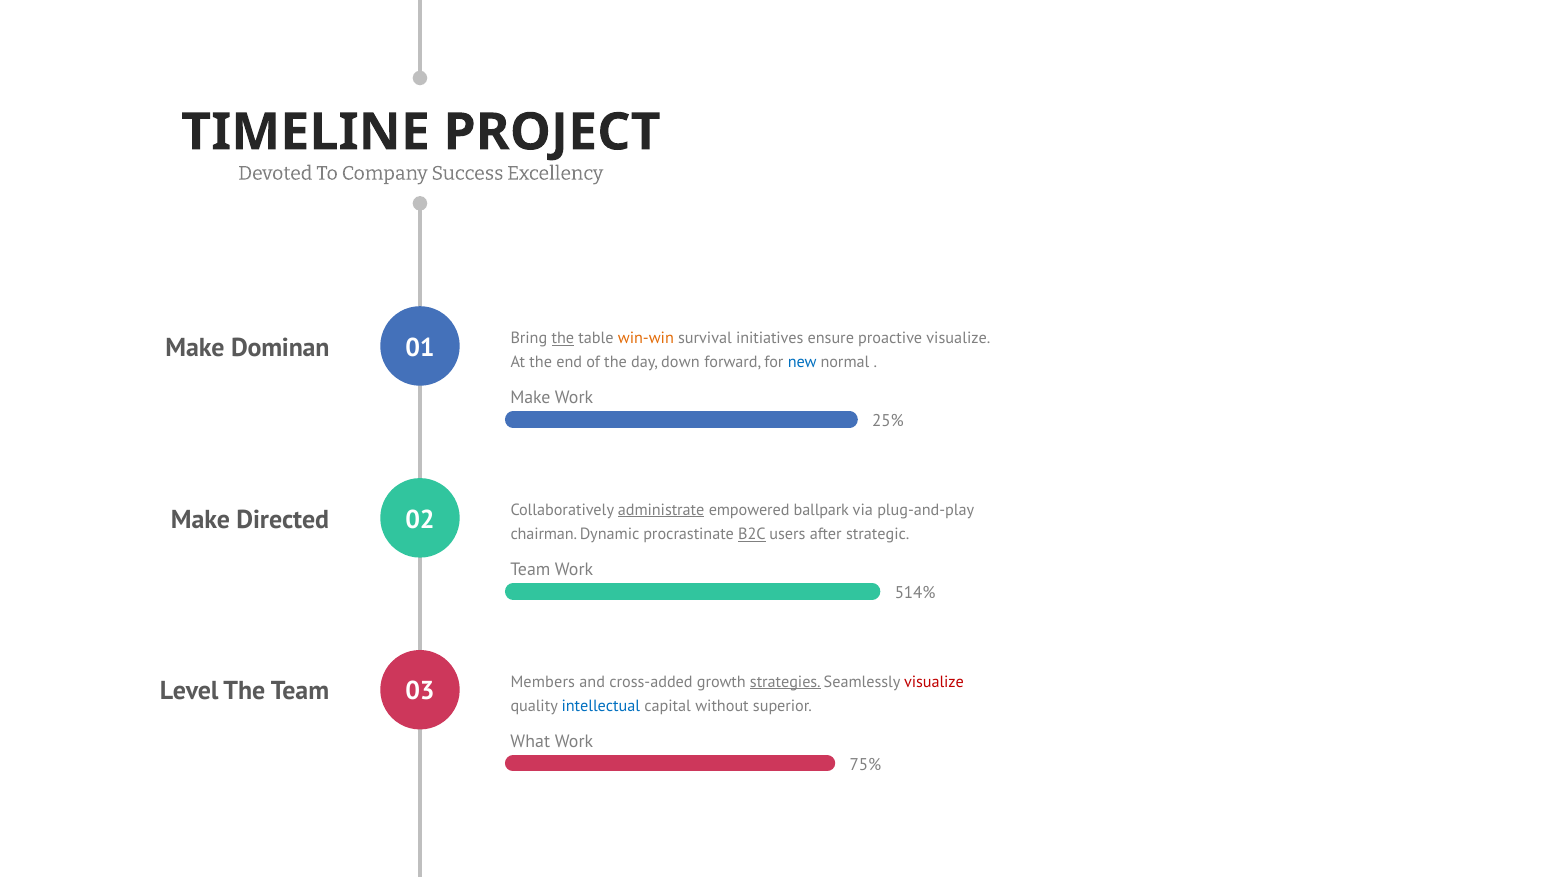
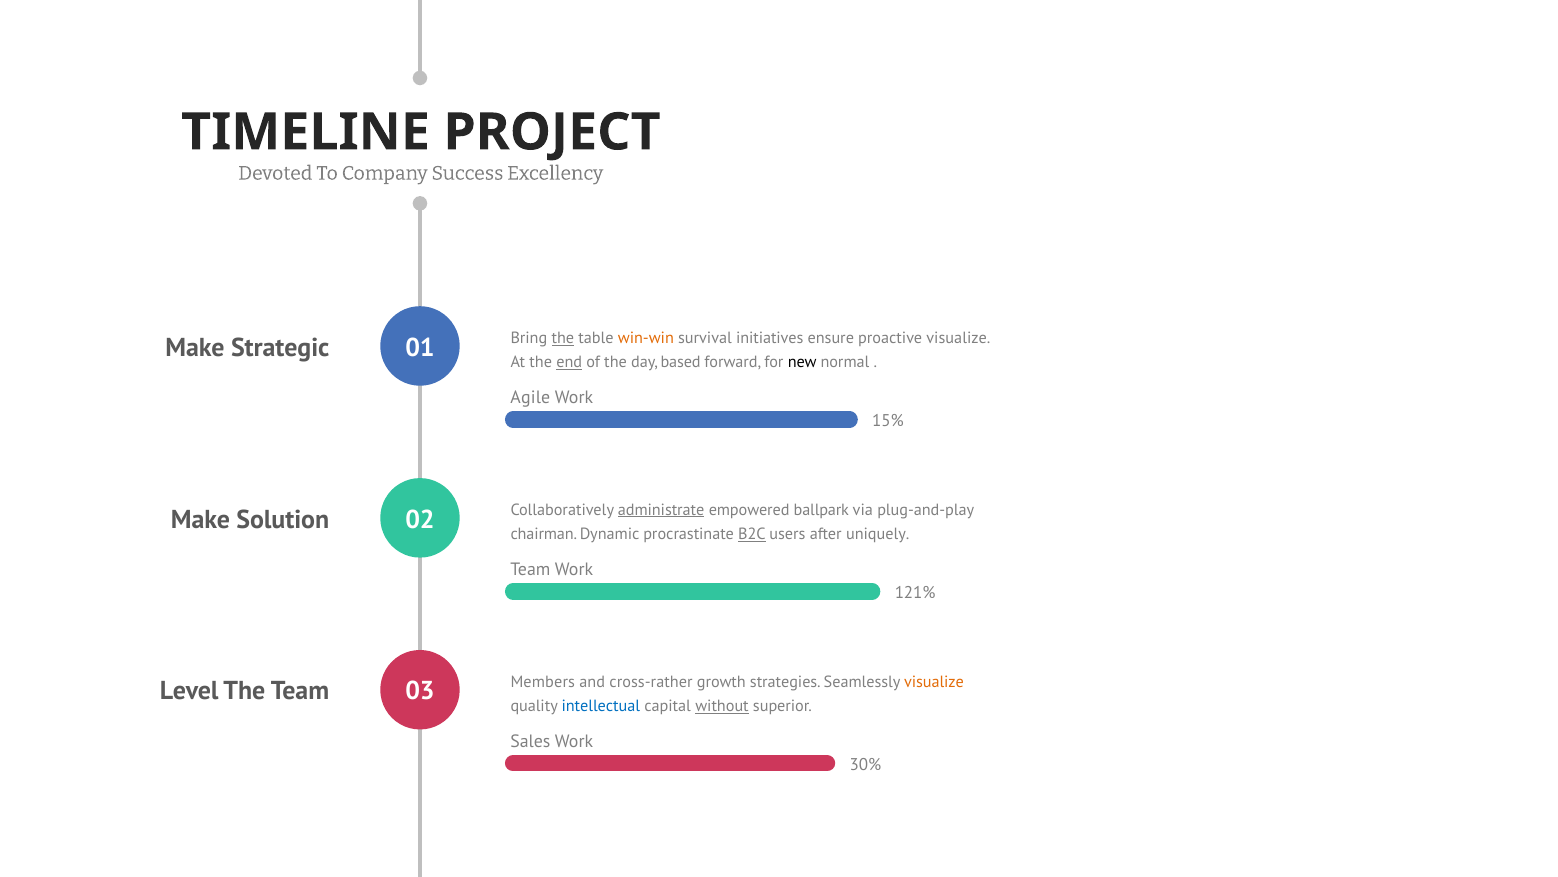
Dominan: Dominan -> Strategic (280, 347)
end underline: none -> present (569, 362)
down: down -> based (681, 362)
new colour: blue -> black (802, 362)
Make: Make -> Agile (530, 397)
25%: 25% -> 15% (888, 421)
Directed: Directed -> Solution (283, 519)
strategic: strategic -> uniquely (878, 534)
514%: 514% -> 121% (915, 593)
cross-added: cross-added -> cross-rather (651, 681)
strategies underline: present -> none (785, 681)
visualize colour: red -> orange (934, 681)
without underline: none -> present (722, 706)
What: What -> Sales (530, 741)
75%: 75% -> 30% (865, 764)
